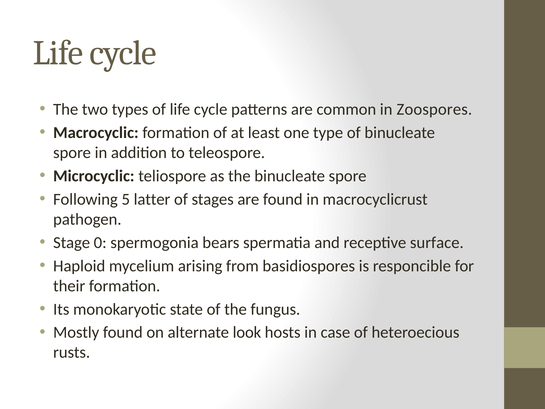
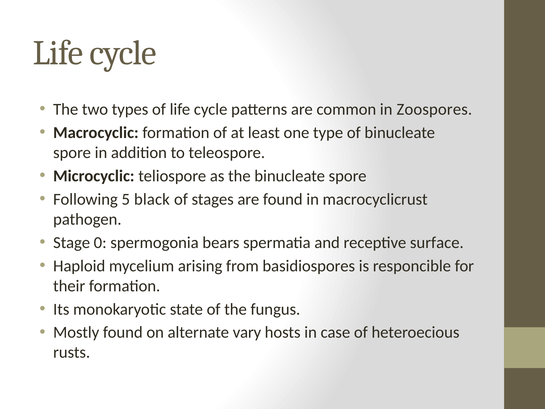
latter: latter -> black (152, 199)
look: look -> vary (247, 332)
